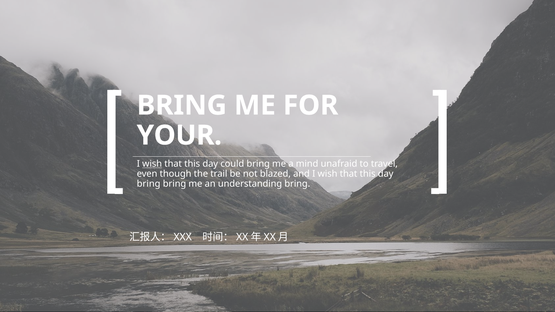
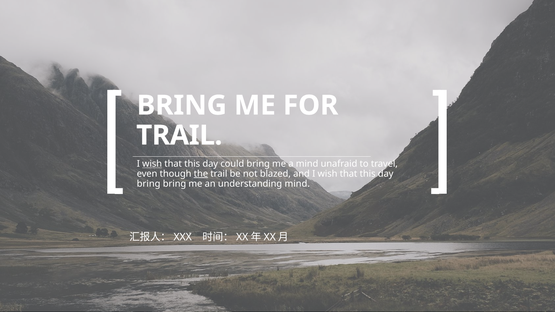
YOUR: YOUR -> TRAIL (179, 135)
the underline: none -> present (201, 174)
understanding bring: bring -> mind (297, 184)
